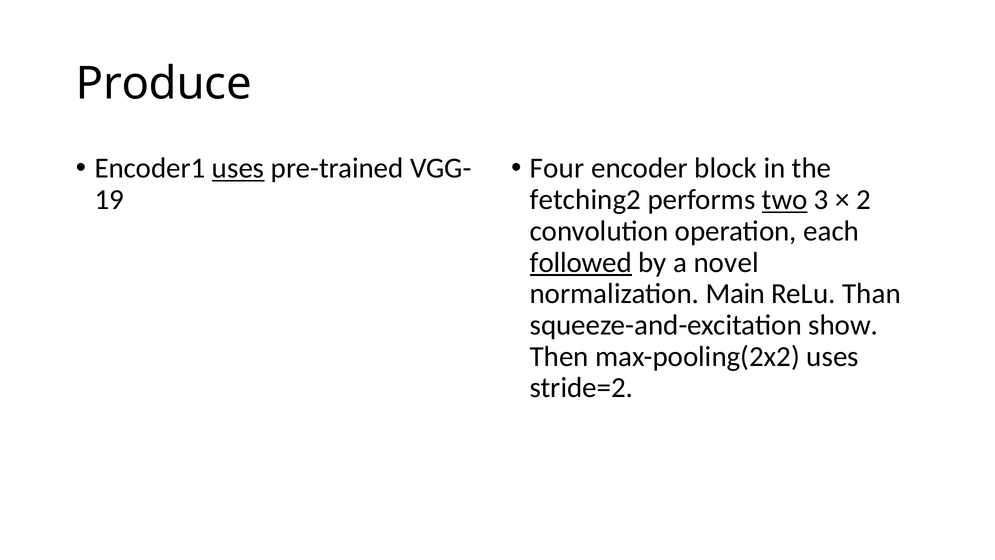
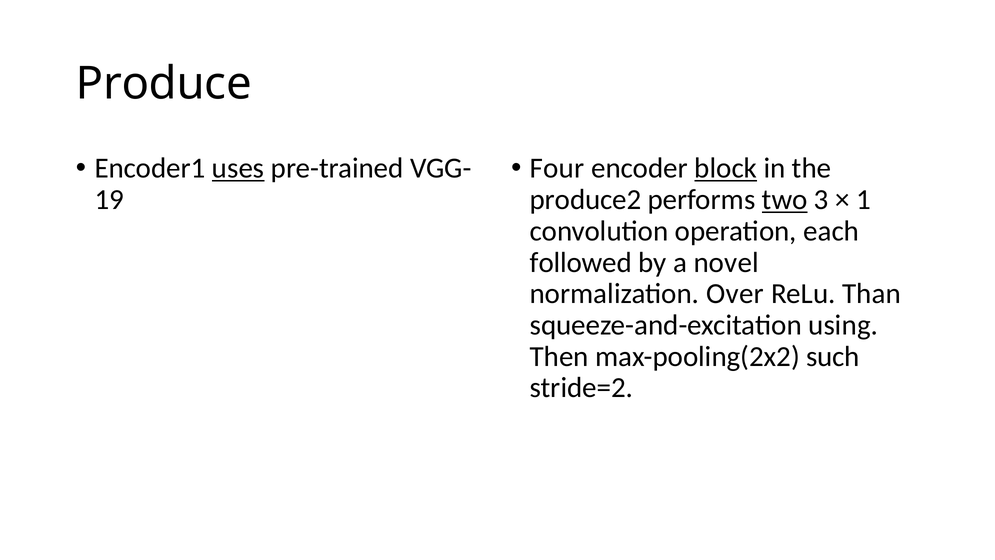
block underline: none -> present (726, 168)
fetching2: fetching2 -> produce2 (586, 200)
2: 2 -> 1 (863, 200)
followed underline: present -> none (581, 262)
Main: Main -> Over (735, 294)
show: show -> using (843, 325)
max-pooling(2x2 uses: uses -> such (833, 356)
